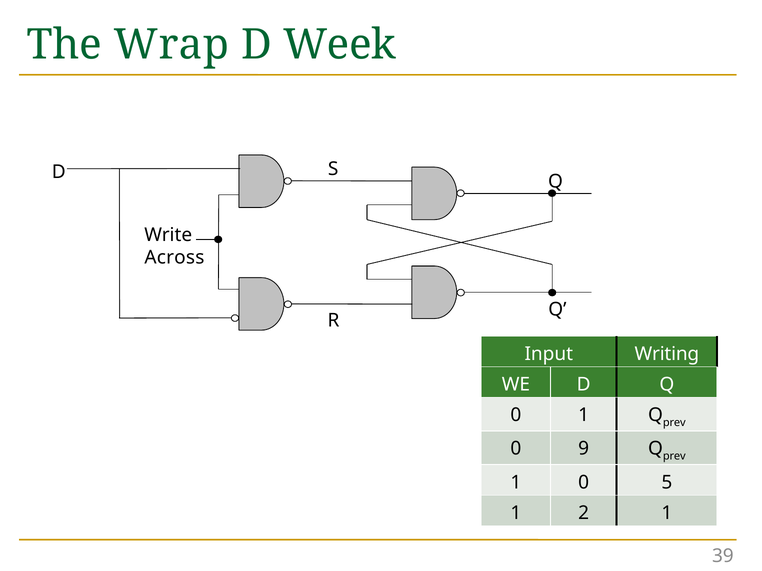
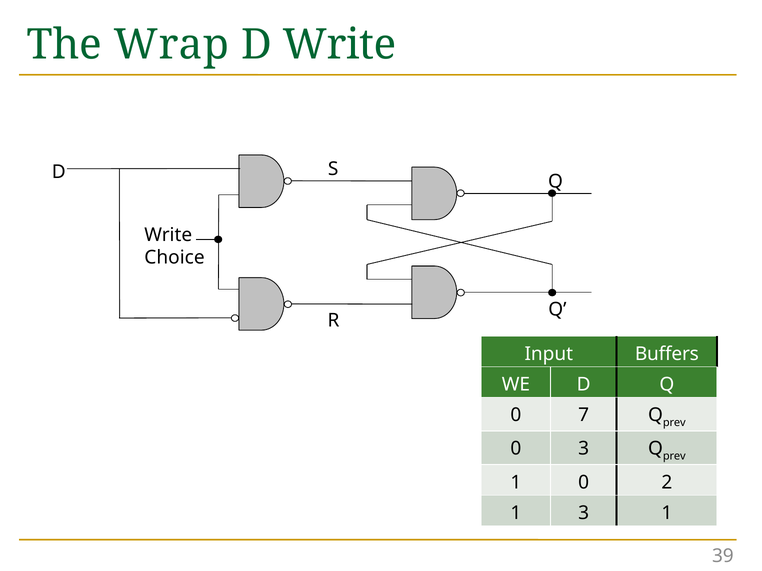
D Week: Week -> Write (340, 45)
Across: Across -> Choice (174, 258)
Writing: Writing -> Buffers (667, 354)
0 1: 1 -> 7 (584, 415)
0 9: 9 -> 3 (584, 449)
5: 5 -> 2 (667, 483)
1 2: 2 -> 3 (584, 514)
